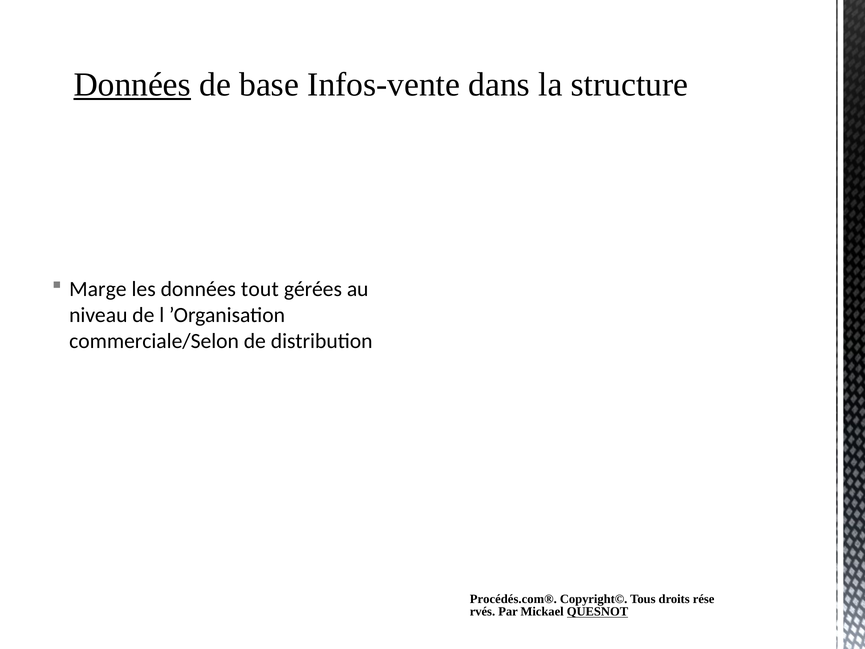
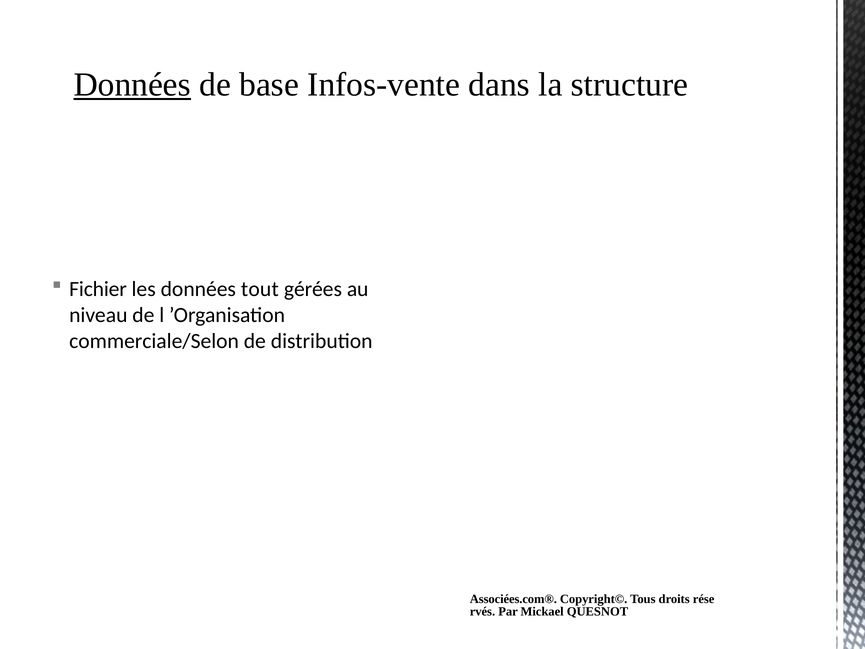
Marge: Marge -> Fichier (98, 289)
Procédés.com®: Procédés.com® -> Associées.com® (513, 599)
QUESNOT underline: present -> none (597, 612)
